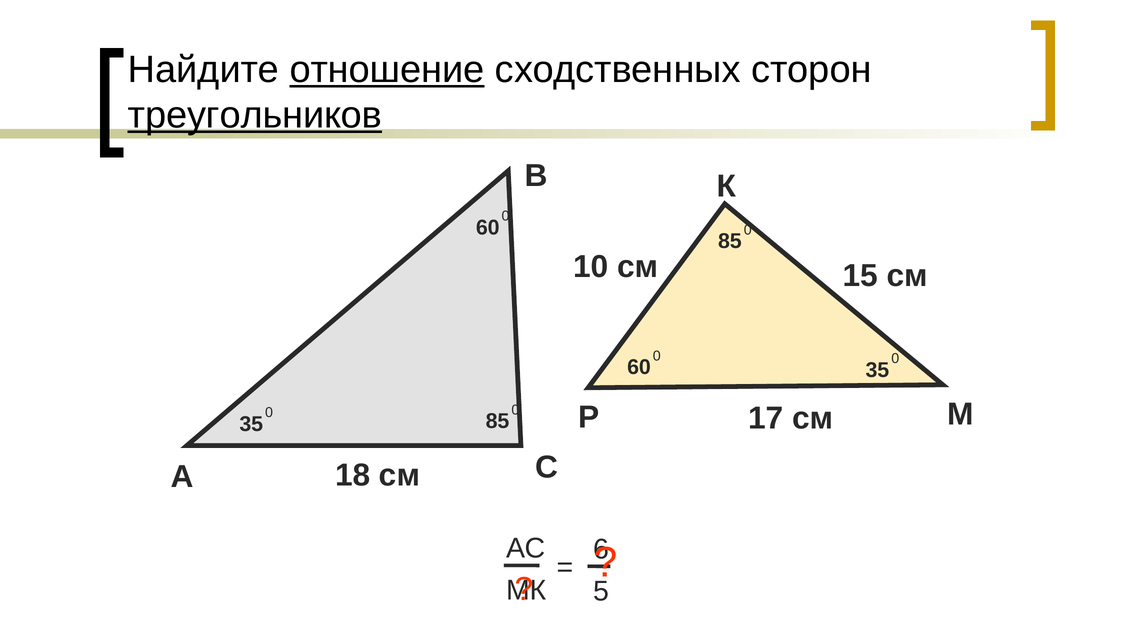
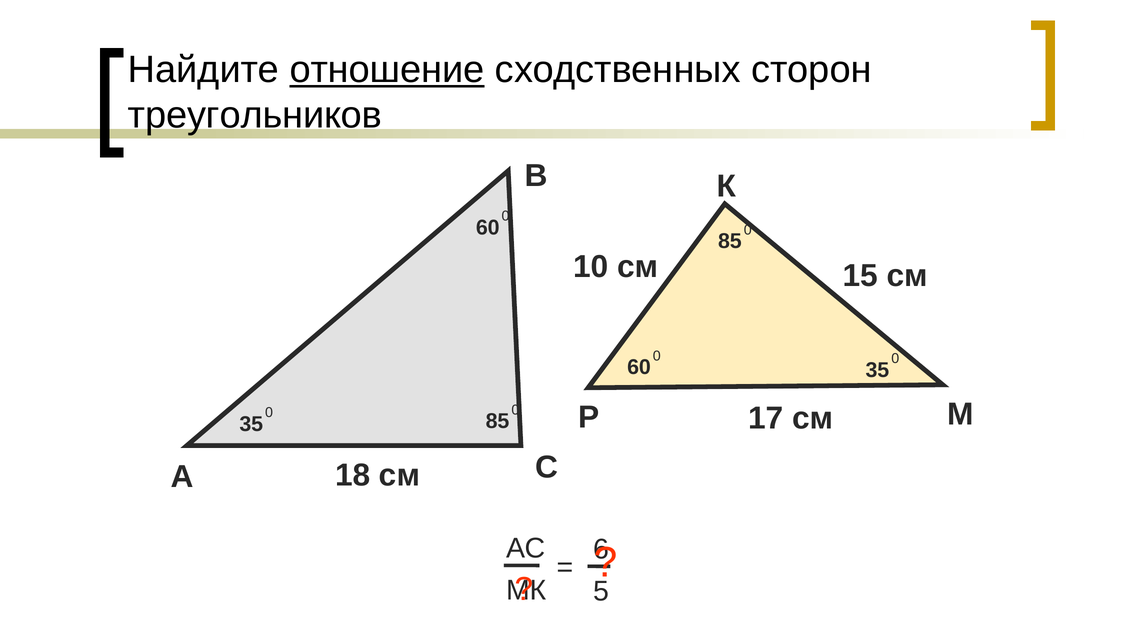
треугольников underline: present -> none (255, 115)
